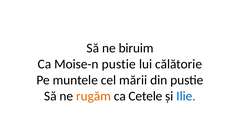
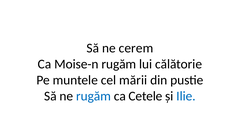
biruim: biruim -> cerem (136, 48)
Moise-n pustie: pustie -> rugăm (119, 64)
rugăm colour: orange -> blue (94, 96)
